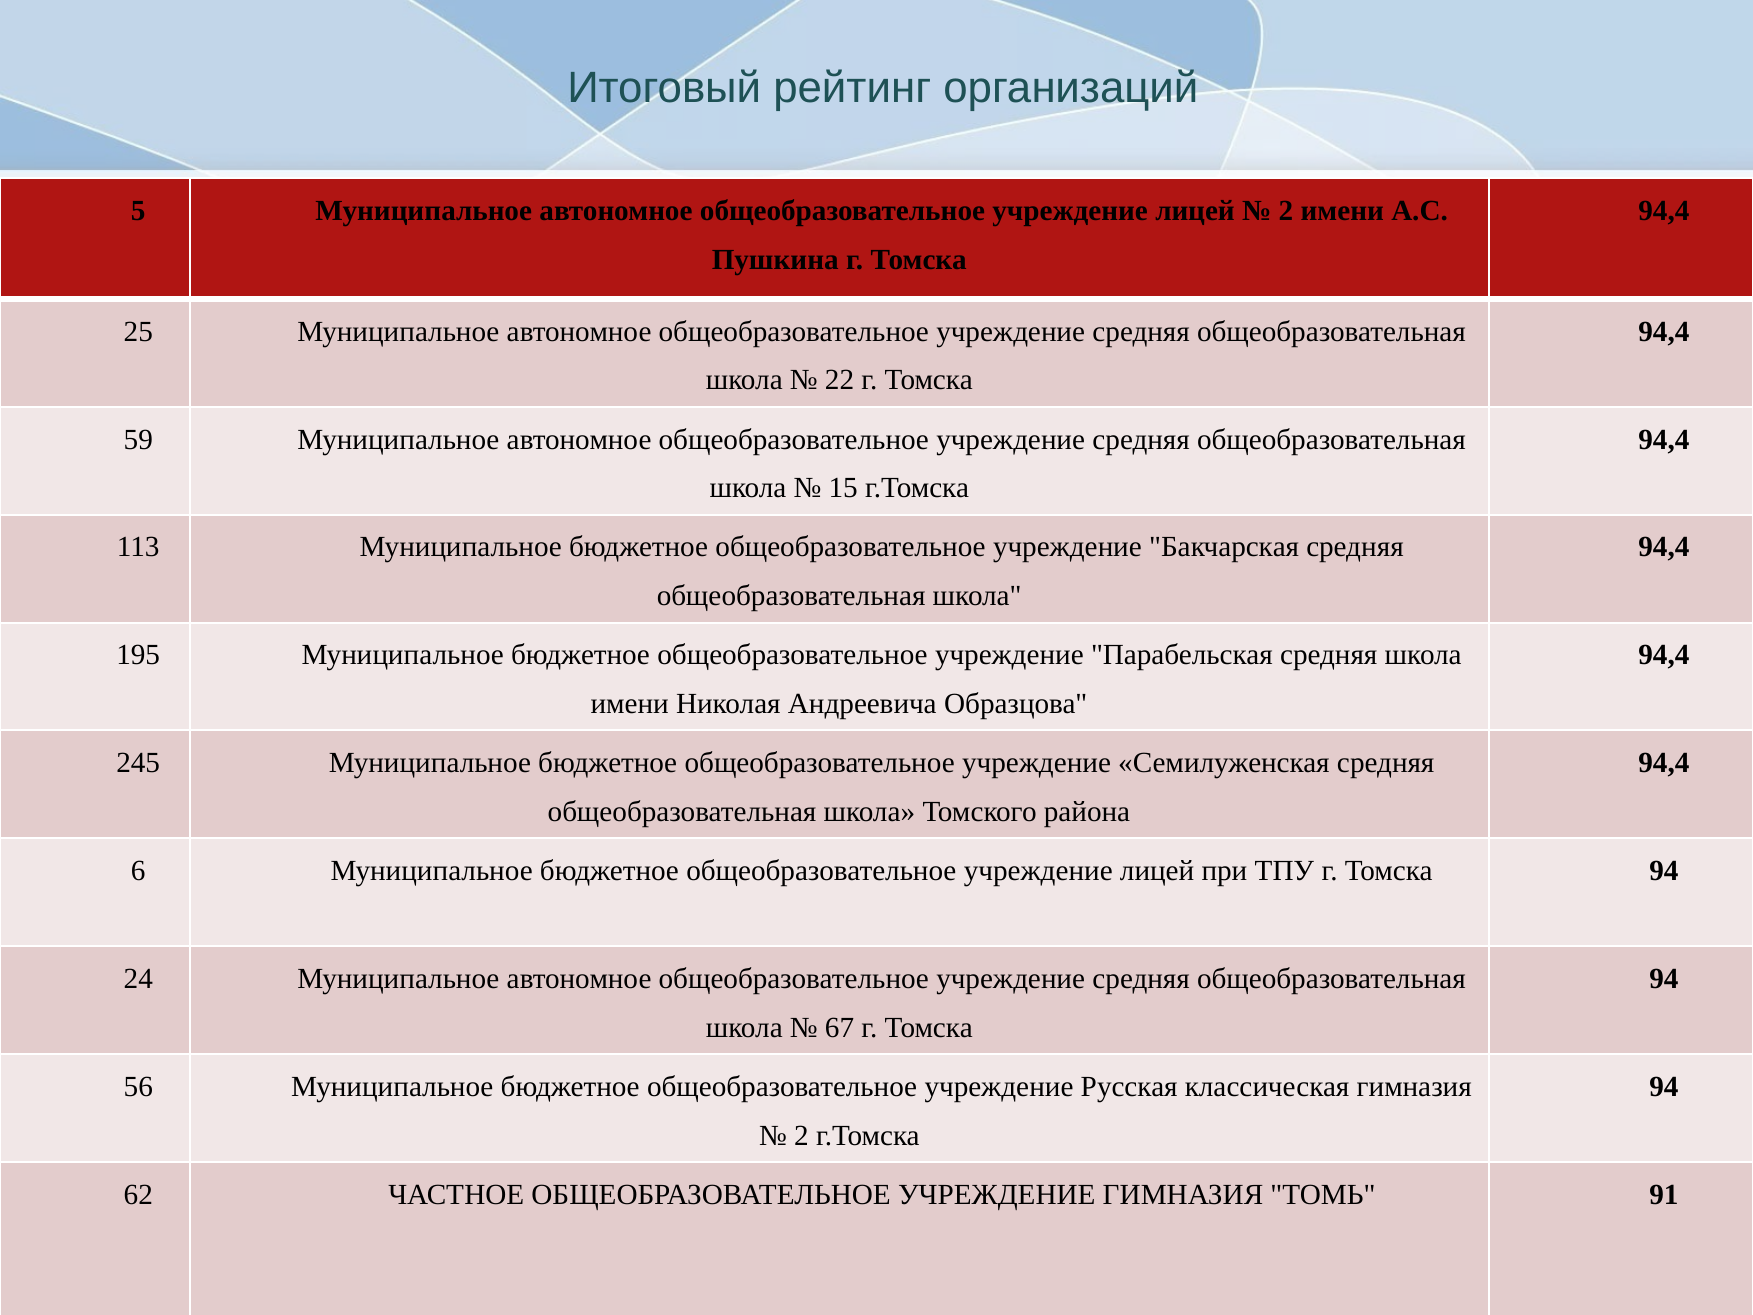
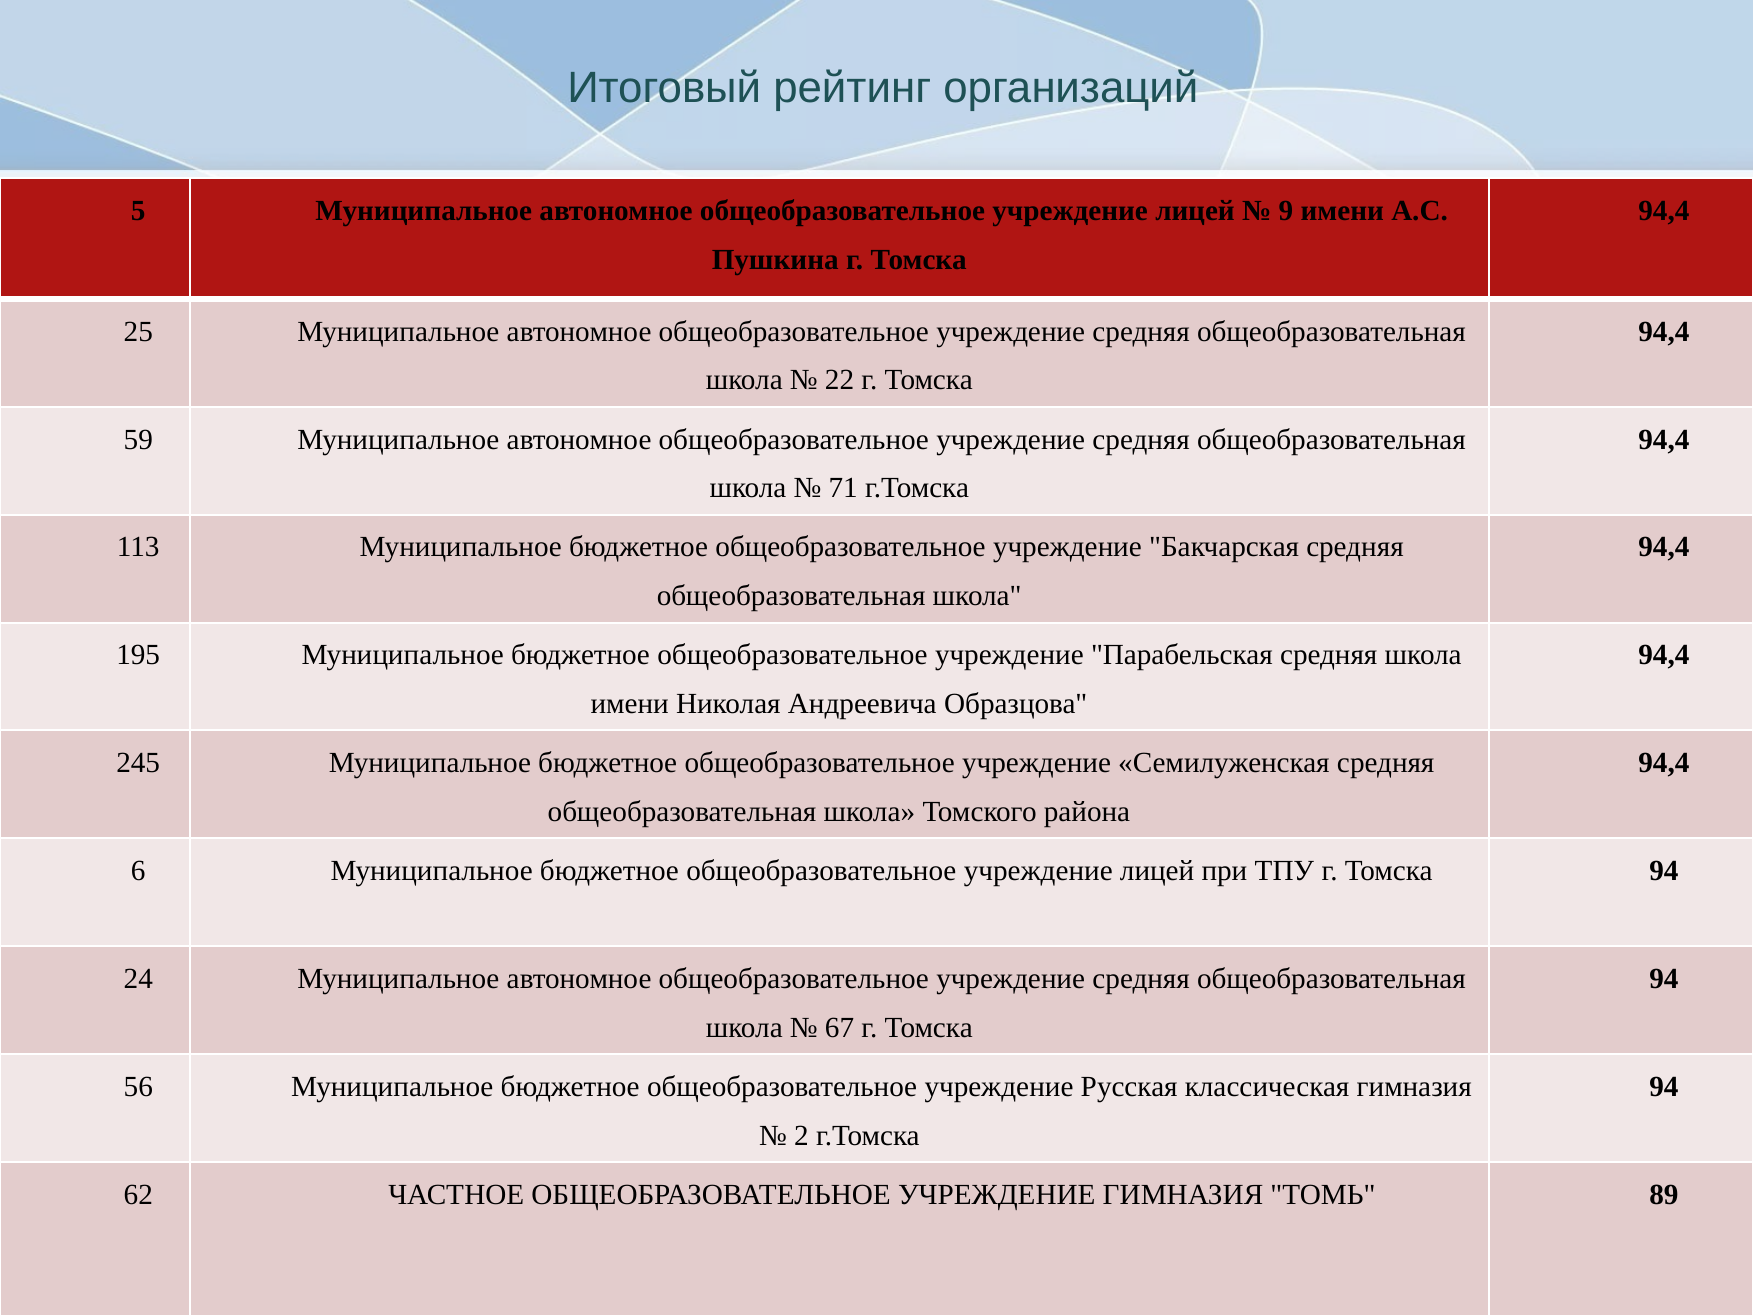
2: 2 -> 9 (1286, 211)
15: 15 -> 71 (843, 488)
91: 91 -> 89 (1664, 1194)
